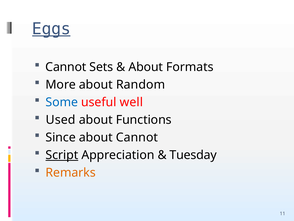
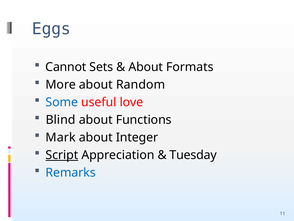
Eggs underline: present -> none (51, 29)
well: well -> love (131, 102)
Used: Used -> Blind (61, 120)
Since: Since -> Mark (61, 137)
about Cannot: Cannot -> Integer (137, 137)
Remarks colour: orange -> blue (71, 172)
